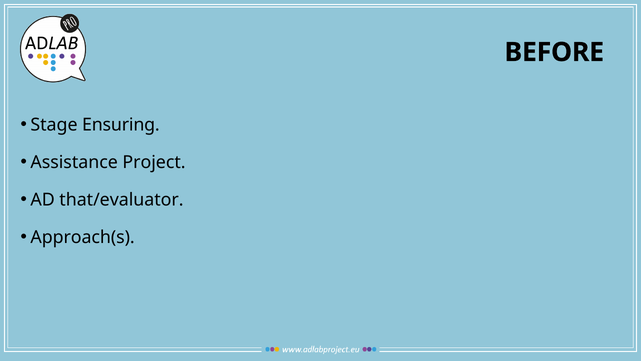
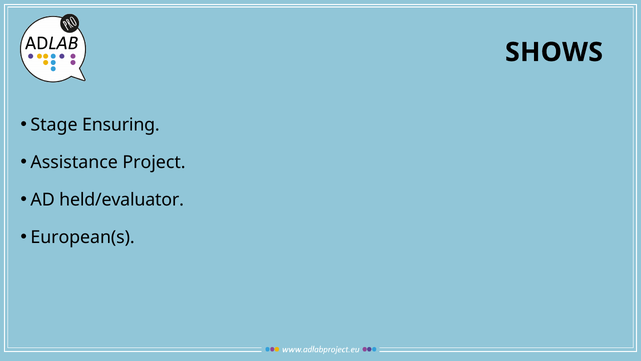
BEFORE: BEFORE -> SHOWS (554, 52)
that/evaluator: that/evaluator -> held/evaluator (122, 200)
Approach(s: Approach(s -> European(s (83, 237)
